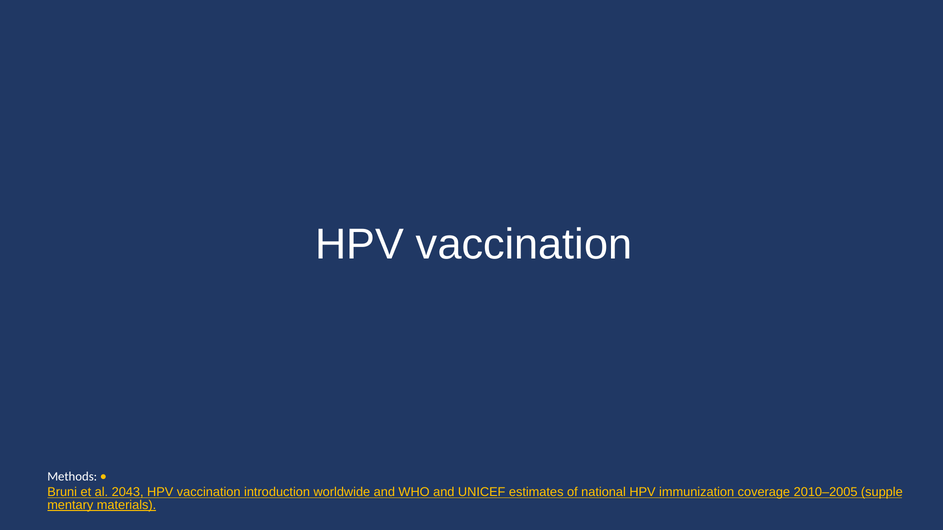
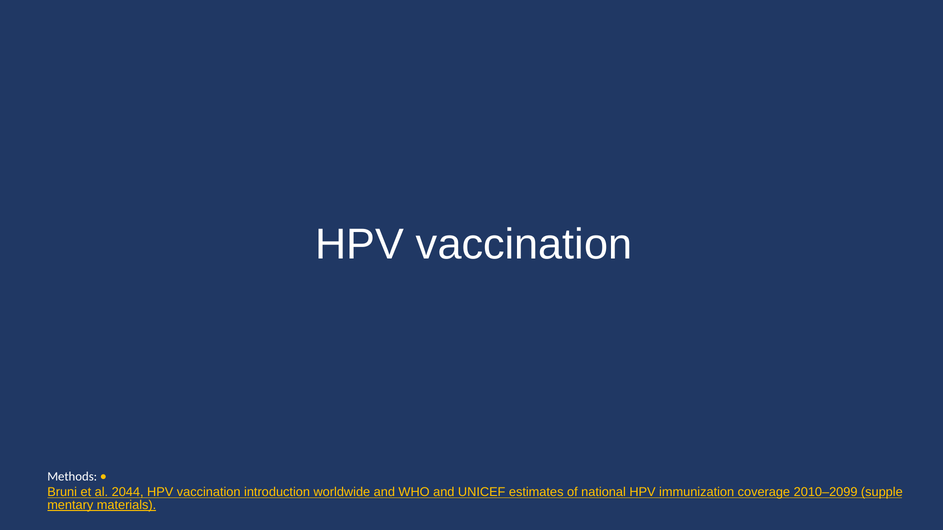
2043: 2043 -> 2044 (128, 492)
2010–2005: 2010–2005 -> 2010–2099 (826, 492)
